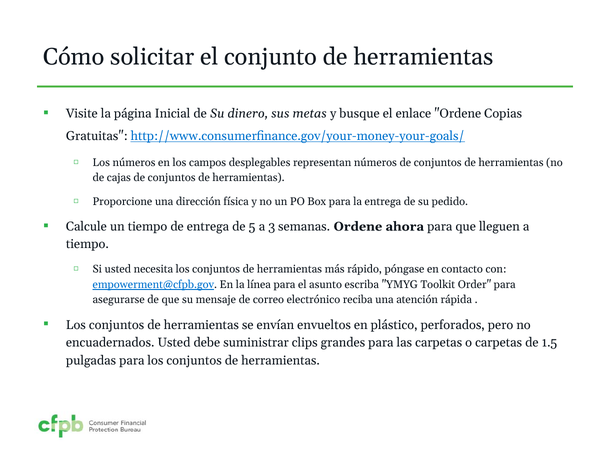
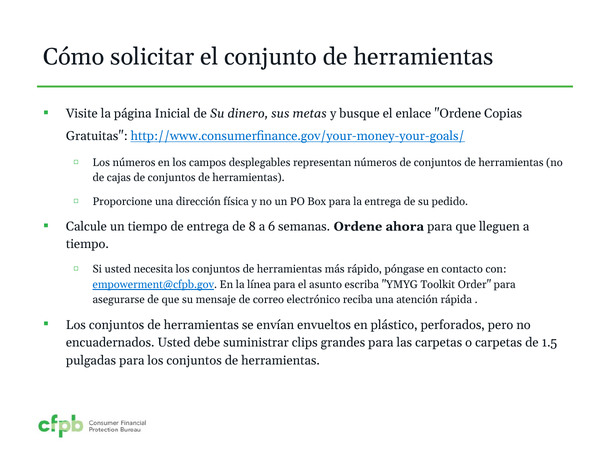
5: 5 -> 8 (252, 227)
3: 3 -> 6 (272, 227)
